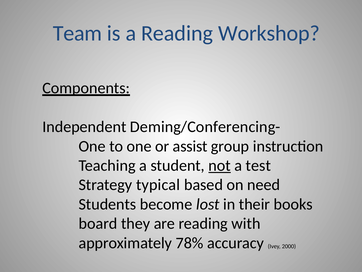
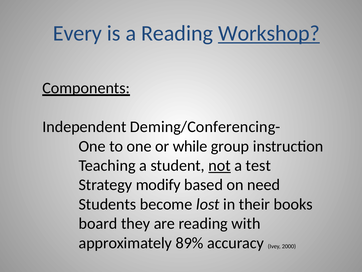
Team: Team -> Every (77, 33)
Workshop underline: none -> present (269, 33)
assist: assist -> while (190, 146)
typical: typical -> modify (158, 185)
78%: 78% -> 89% (190, 243)
